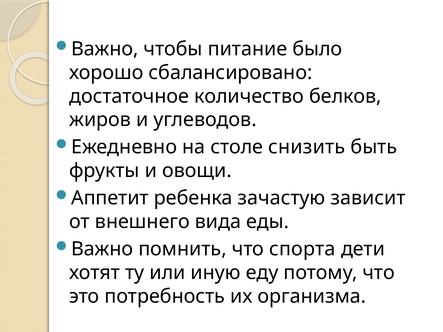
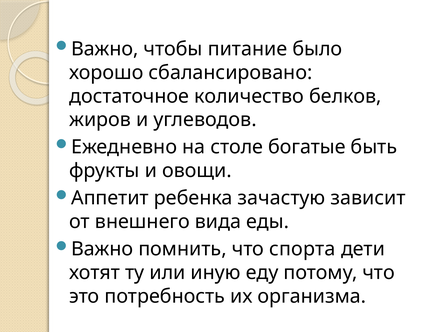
снизить: снизить -> богатые (307, 147)
